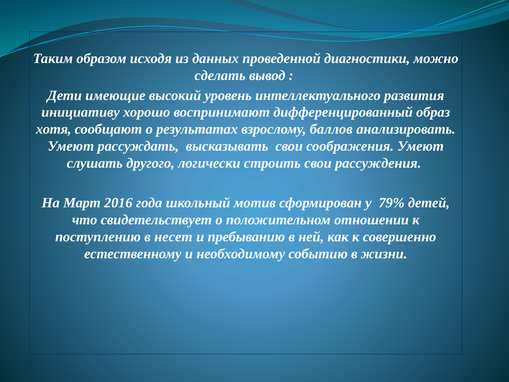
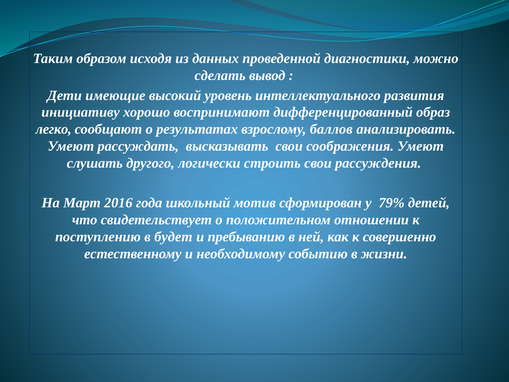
хотя: хотя -> легко (54, 129)
несет: несет -> будет (173, 237)
